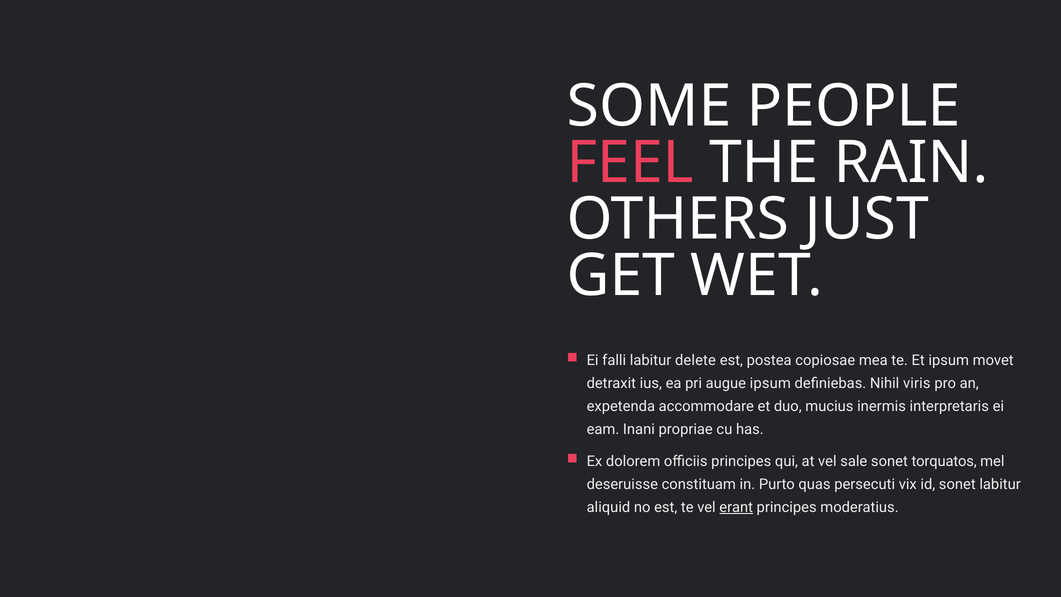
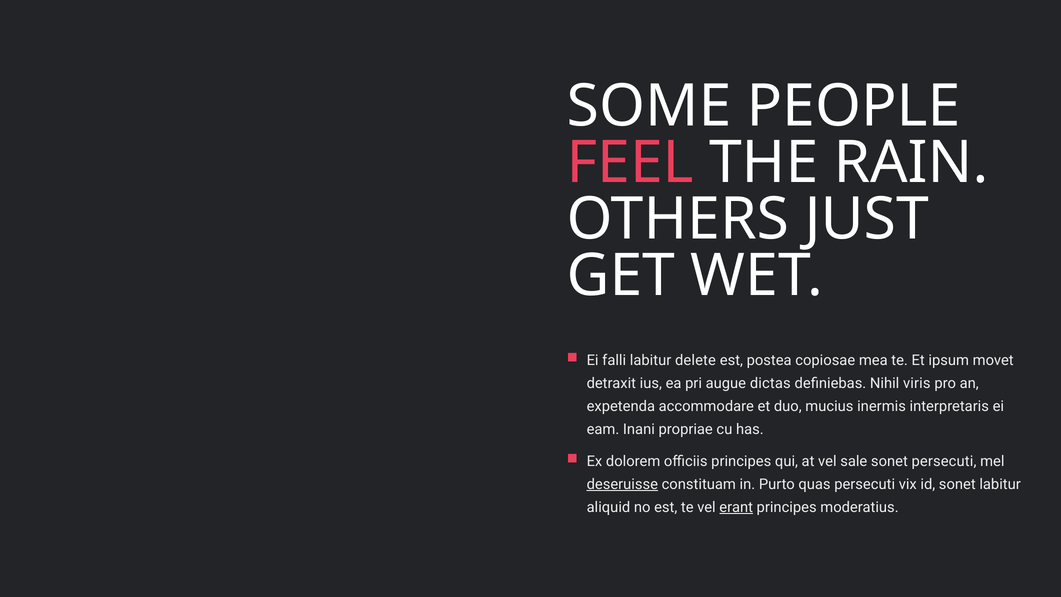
augue ipsum: ipsum -> dictas (770, 383)
sonet torquatos: torquatos -> persecuti (944, 461)
deseruisse underline: none -> present (622, 484)
